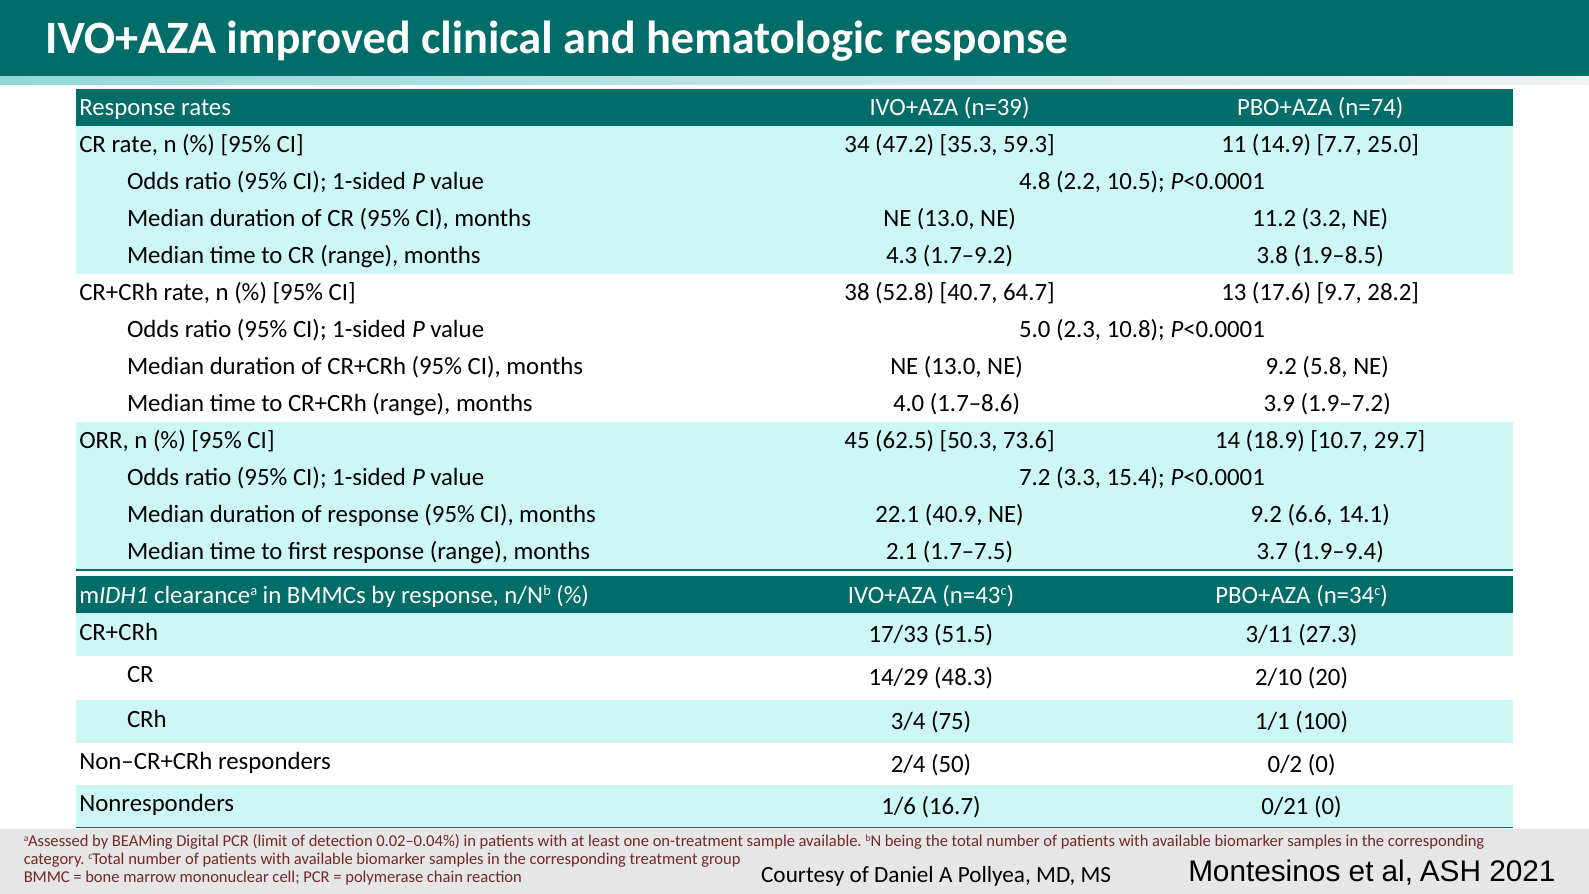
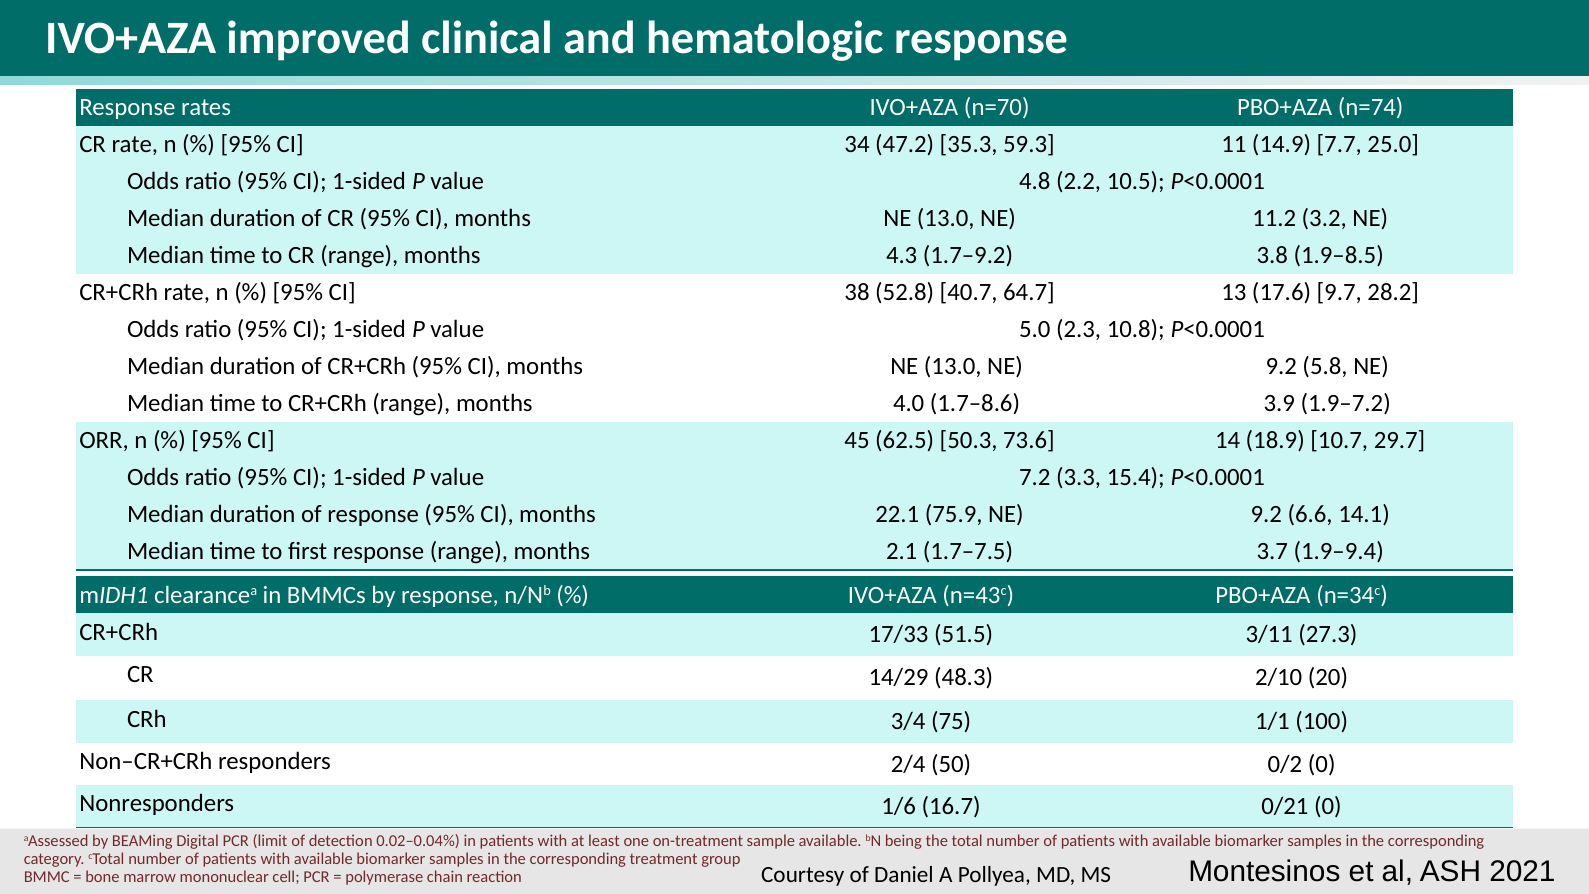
n=39: n=39 -> n=70 (997, 107)
40.9: 40.9 -> 75.9 (954, 515)
